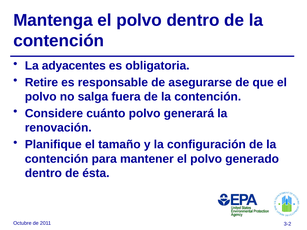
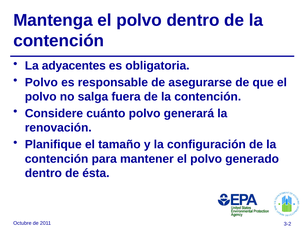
Retire: Retire -> Polvo (41, 83)
